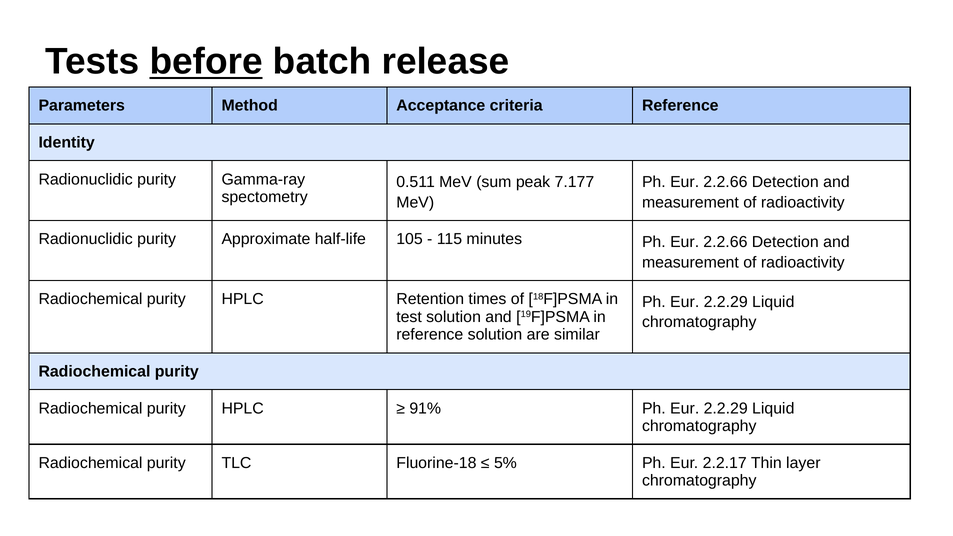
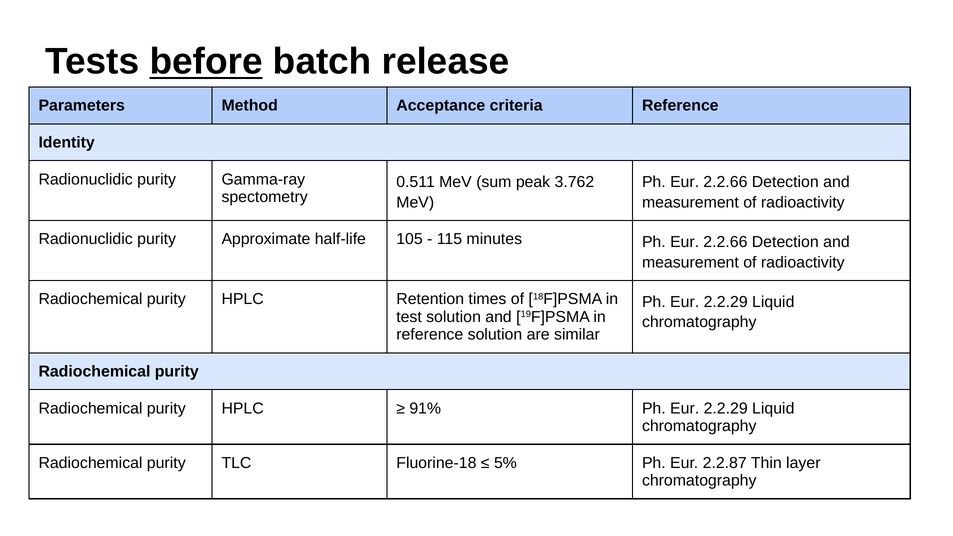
7.177: 7.177 -> 3.762 (574, 182)
2.2.17: 2.2.17 -> 2.2.87 (725, 463)
